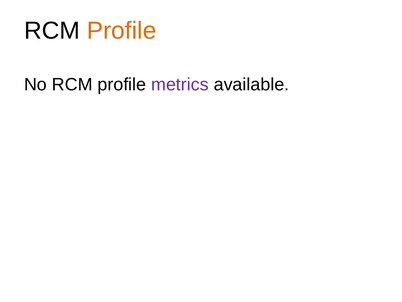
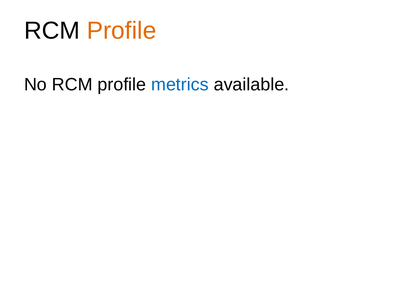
metrics colour: purple -> blue (180, 84)
